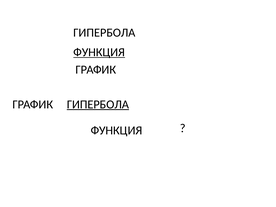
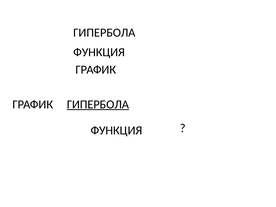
ФУНКЦИЯ underline: present -> none (99, 52)
